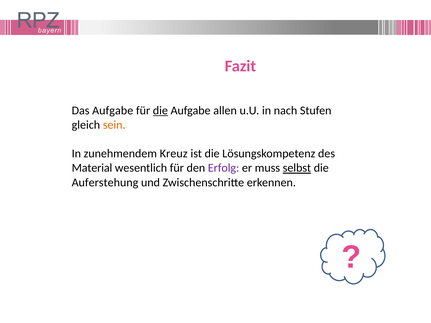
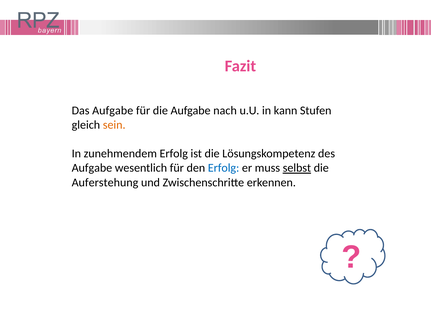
die underline: present -> none (160, 111)
allen: allen -> nach (225, 111)
nach: nach -> kann (286, 111)
zunehmendem Kreuz: Kreuz -> Erfolg (174, 154)
Material: Material -> Aufgabe (92, 168)
Erfolg colour: purple -> blue (224, 168)
